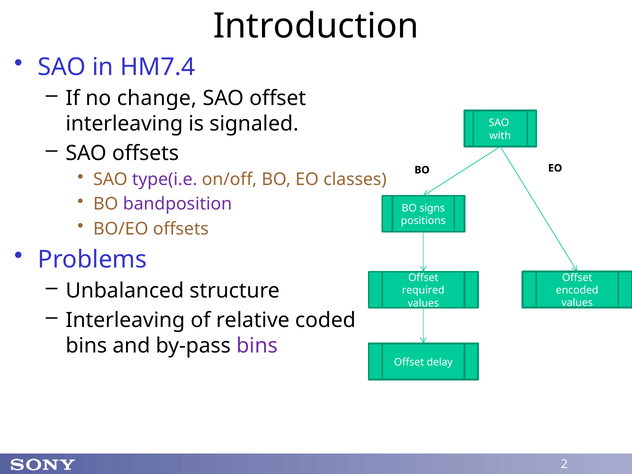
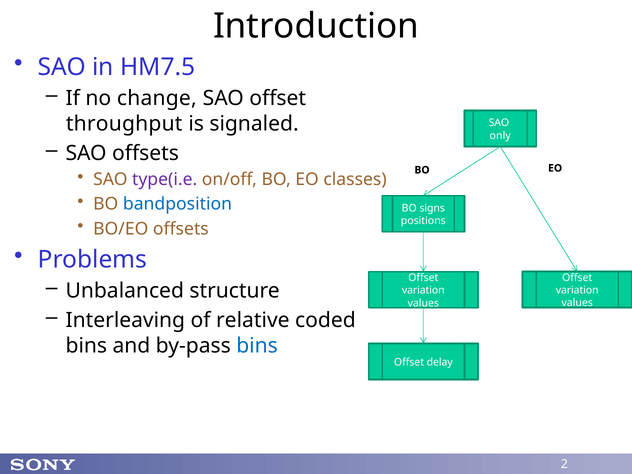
HM7.4: HM7.4 -> HM7.5 (158, 67)
interleaving: interleaving -> throughput (124, 124)
with: with -> only (500, 136)
bandposition colour: purple -> blue (178, 204)
encoded: encoded -> variation (577, 290)
required: required -> variation (423, 291)
bins colour: purple -> blue (257, 346)
